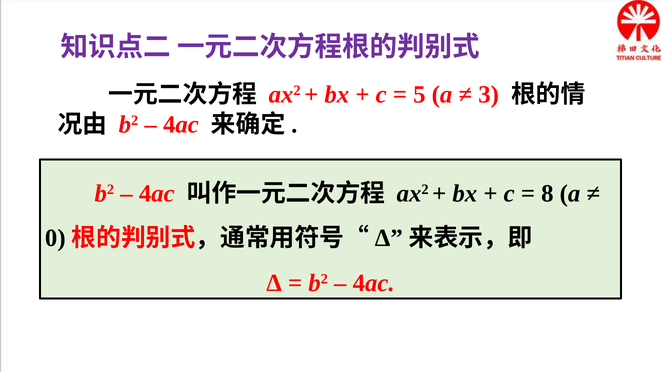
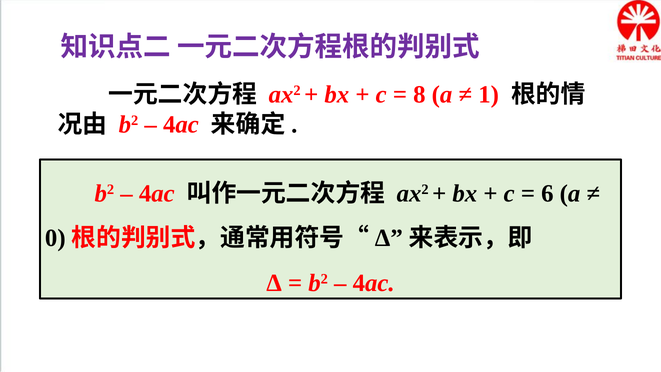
5: 5 -> 8 (419, 95)
3: 3 -> 1 (489, 95)
8: 8 -> 6 (547, 193)
